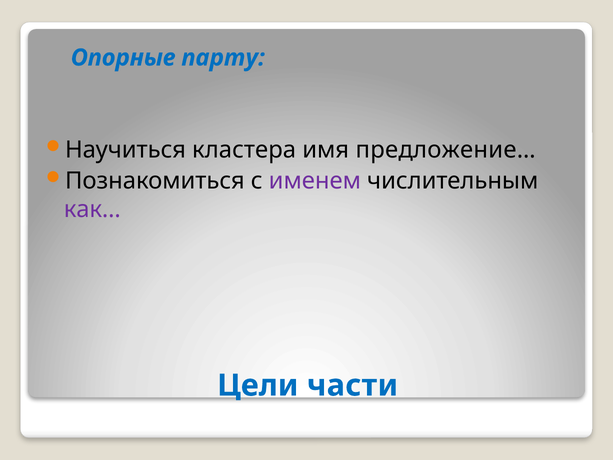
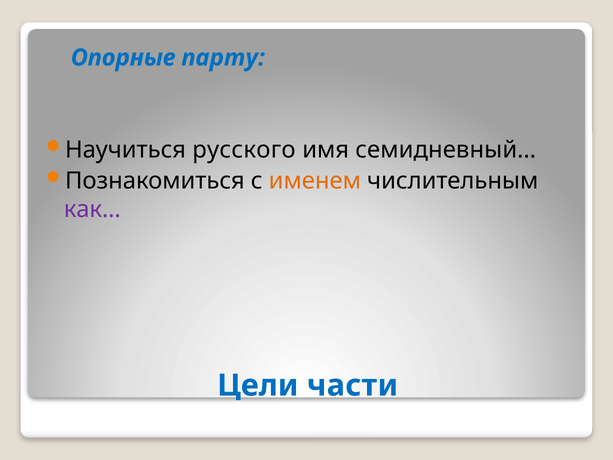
кластера: кластера -> русского (244, 150)
предложение…: предложение… -> семидневный… (446, 150)
именем colour: purple -> orange (315, 181)
